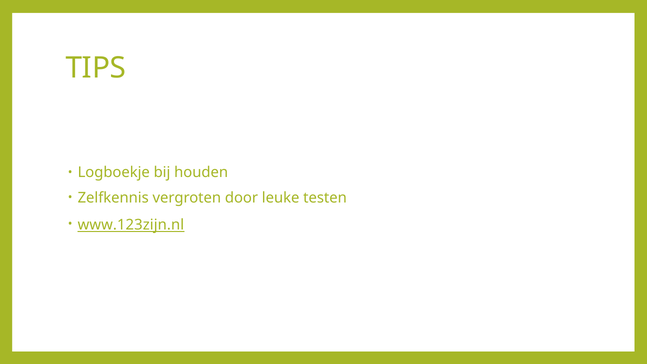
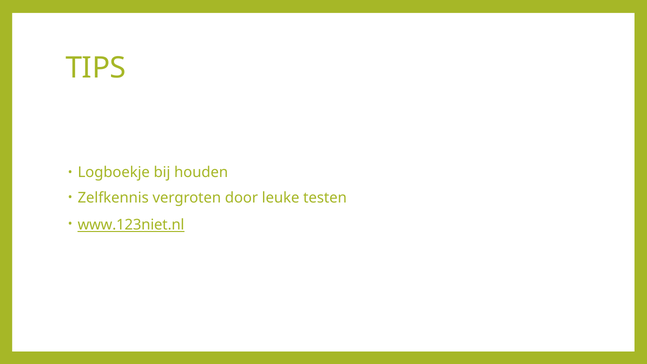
www.123zijn.nl: www.123zijn.nl -> www.123niet.nl (131, 225)
